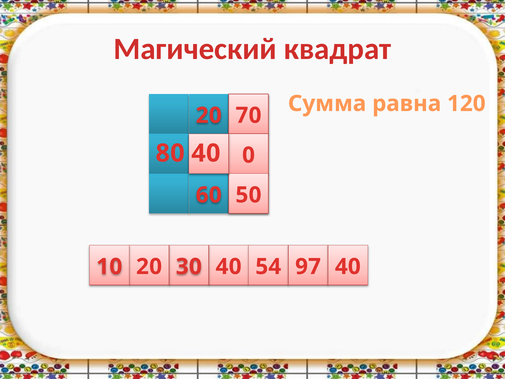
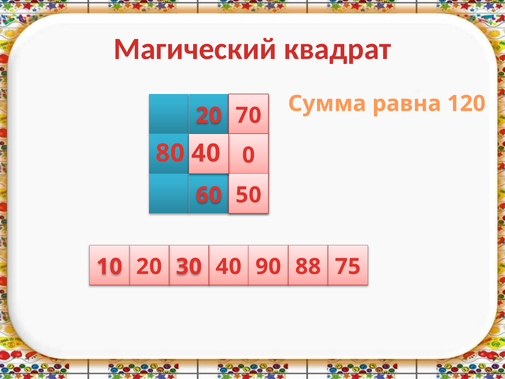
54: 54 -> 90 (268, 266)
97: 97 -> 88 (308, 266)
20 40: 40 -> 75 (348, 266)
